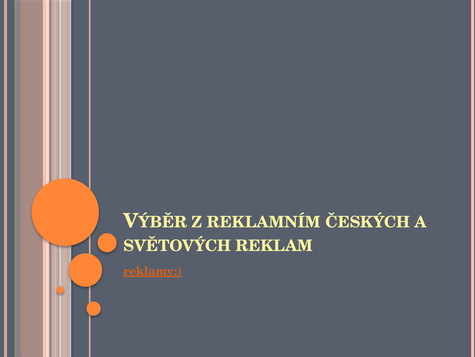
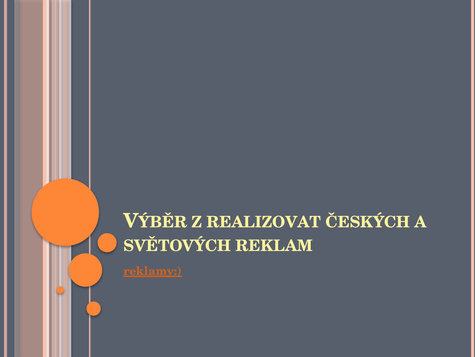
REKLAMNÍM: REKLAMNÍM -> REALIZOVAT (264, 222)
